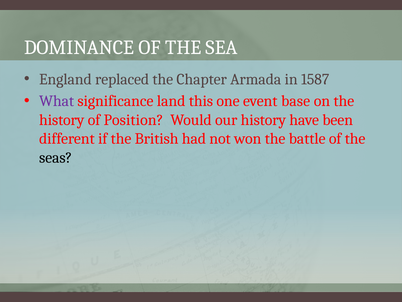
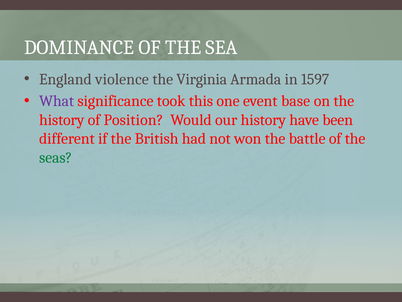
replaced: replaced -> violence (122, 79)
Chapter: Chapter -> Virginia (202, 79)
1587: 1587 -> 1597 (315, 79)
land: land -> took (171, 101)
seas colour: black -> green (56, 157)
